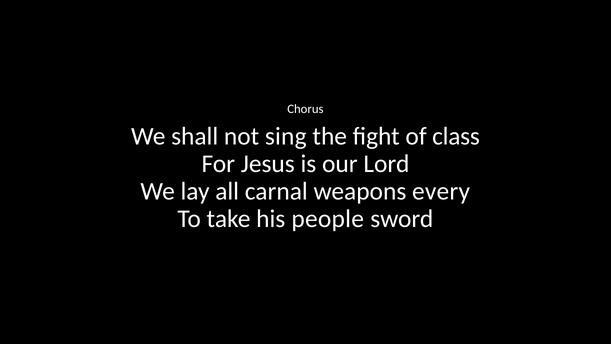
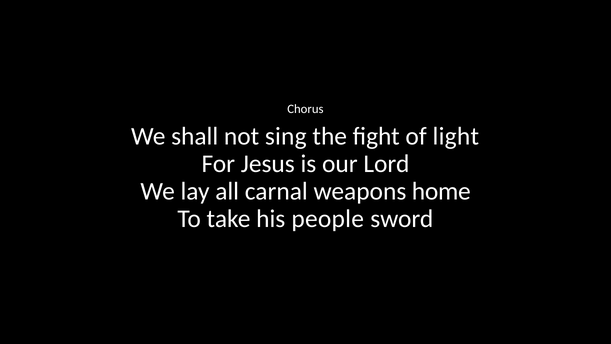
class: class -> light (456, 136)
every: every -> home (441, 191)
